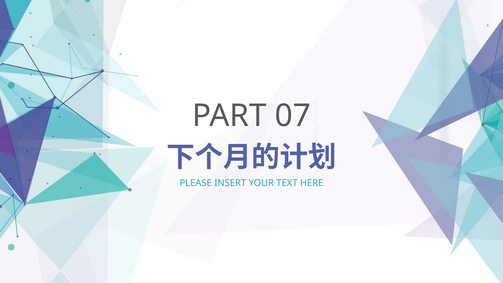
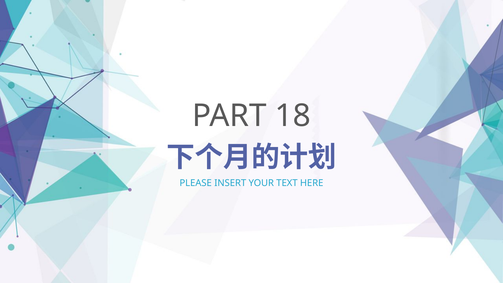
07: 07 -> 18 (293, 116)
